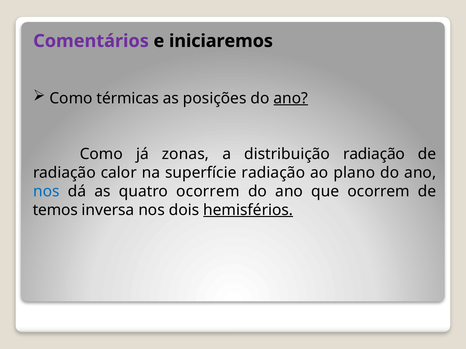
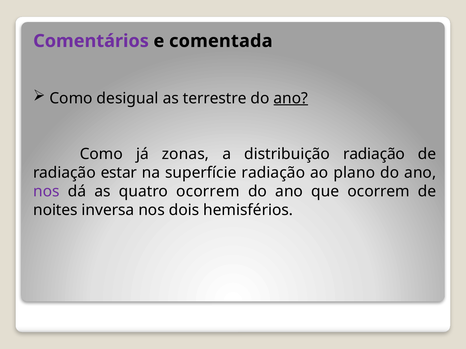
iniciaremos: iniciaremos -> comentada (221, 41)
térmicas: térmicas -> desigual (128, 98)
posições: posições -> terrestre (215, 98)
calor: calor -> estar (119, 173)
nos colour: blue -> purple (46, 192)
temos: temos -> noites (55, 210)
hemisférios underline: present -> none (248, 210)
